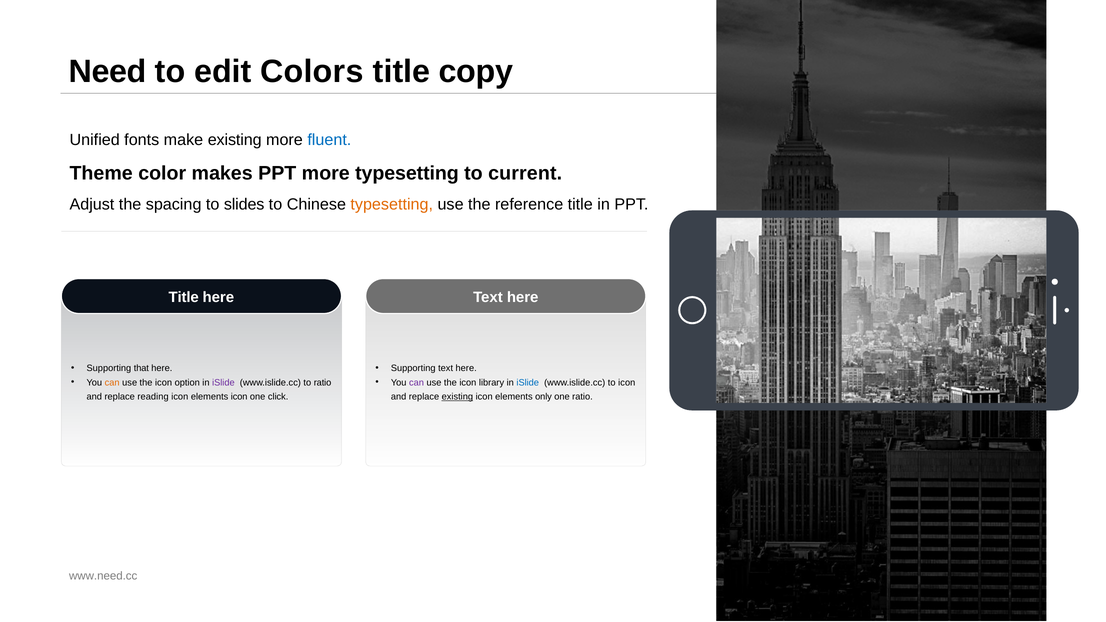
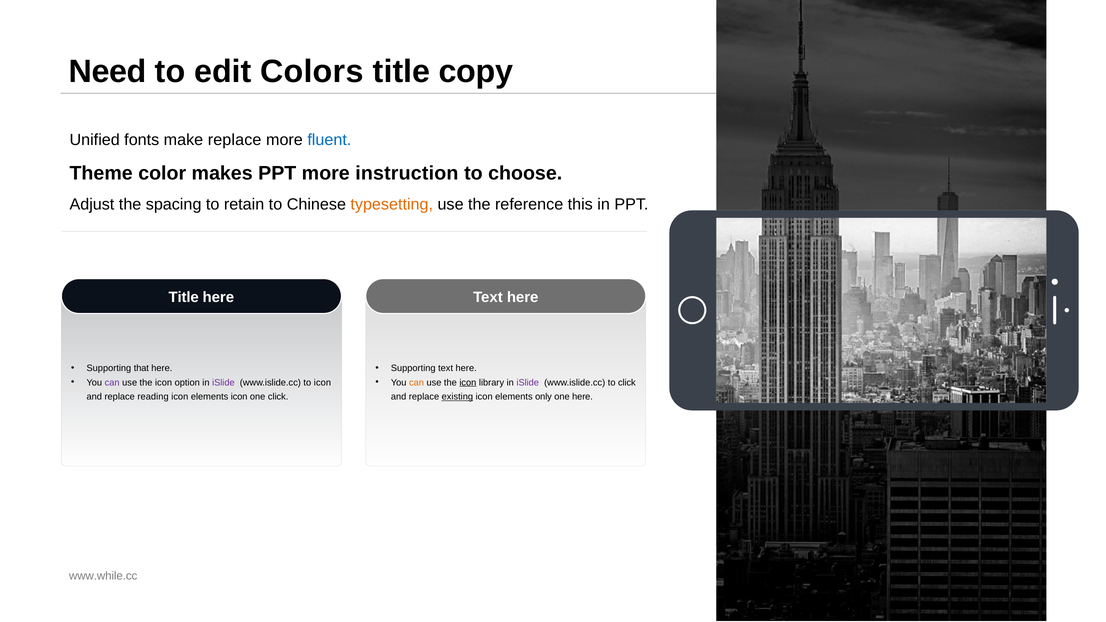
make existing: existing -> replace (235, 140)
more typesetting: typesetting -> instruction (407, 173)
current: current -> choose (525, 173)
slides: slides -> retain (244, 204)
reference title: title -> this (580, 204)
can colour: orange -> purple (112, 383)
to ratio: ratio -> icon (322, 383)
can colour: purple -> orange (416, 383)
icon underline: none -> present (468, 383)
iSlide colour: blue -> purple (528, 383)
to icon: icon -> click (627, 383)
one ratio: ratio -> here (583, 397)
www.need.cc: www.need.cc -> www.while.cc (103, 576)
